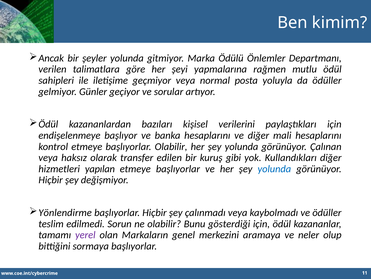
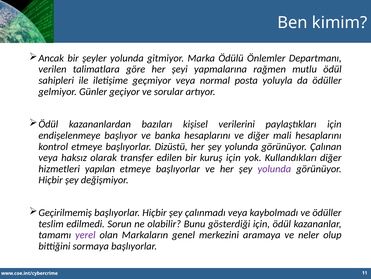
başlıyorlar Olabilir: Olabilir -> Dizüstü (171, 146)
kuruş gibi: gibi -> için (233, 157)
yolunda colour: blue -> purple (274, 168)
Yönlendirme: Yönlendirme -> Geçirilmemiş (65, 212)
